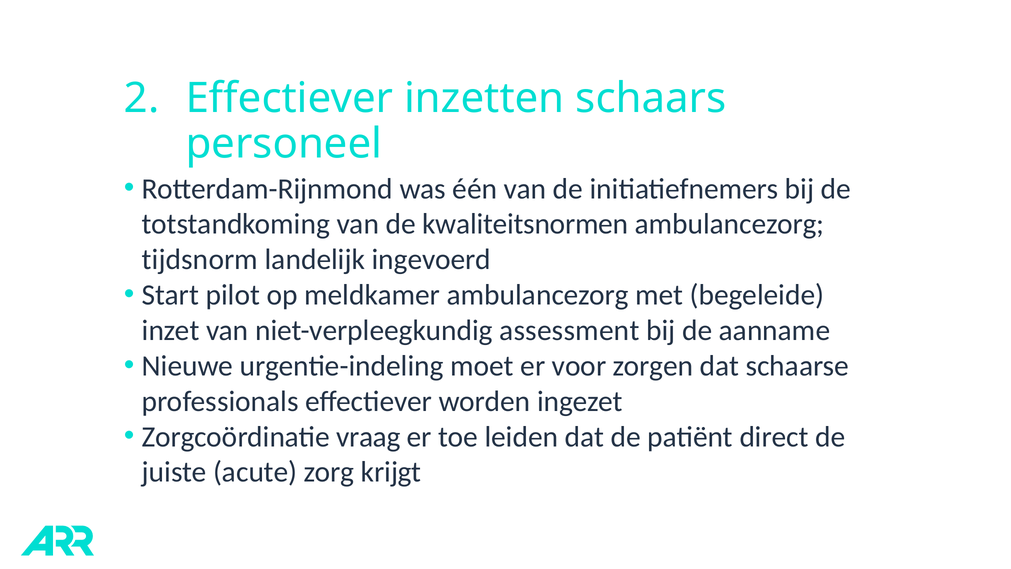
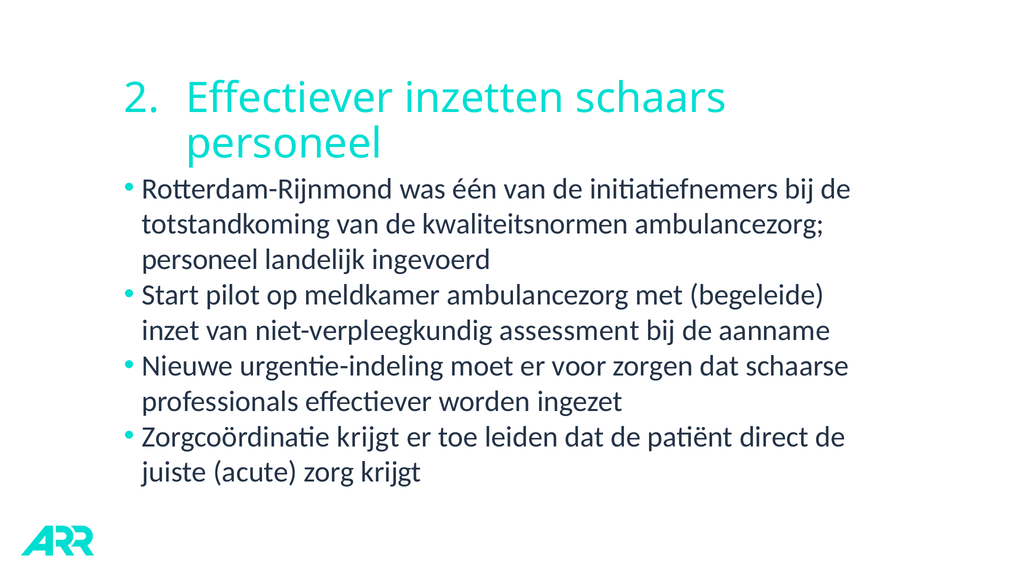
tijdsnorm: tijdsnorm -> personeel (200, 260)
Zorgcoördinatie vraag: vraag -> krijgt (368, 437)
